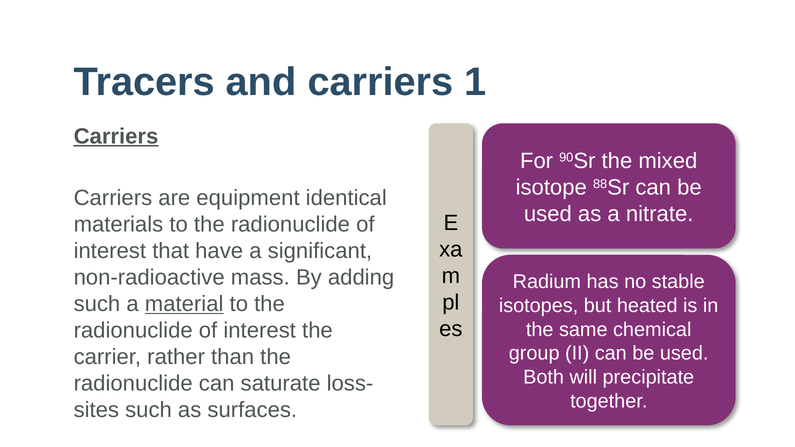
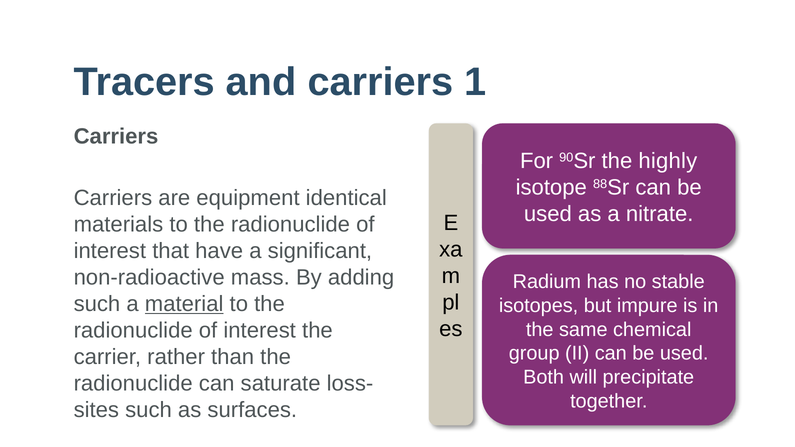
Carriers underline: present -> none (116, 136)
mixed: mixed -> highly (668, 161)
heated: heated -> impure (647, 306)
